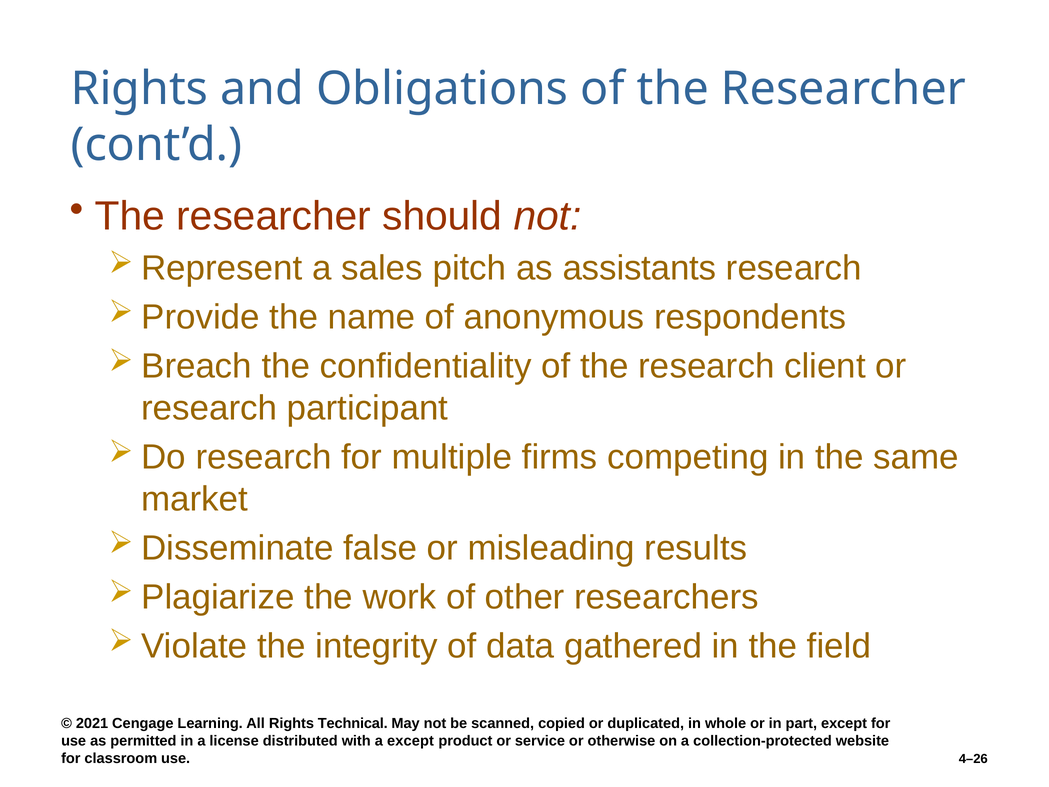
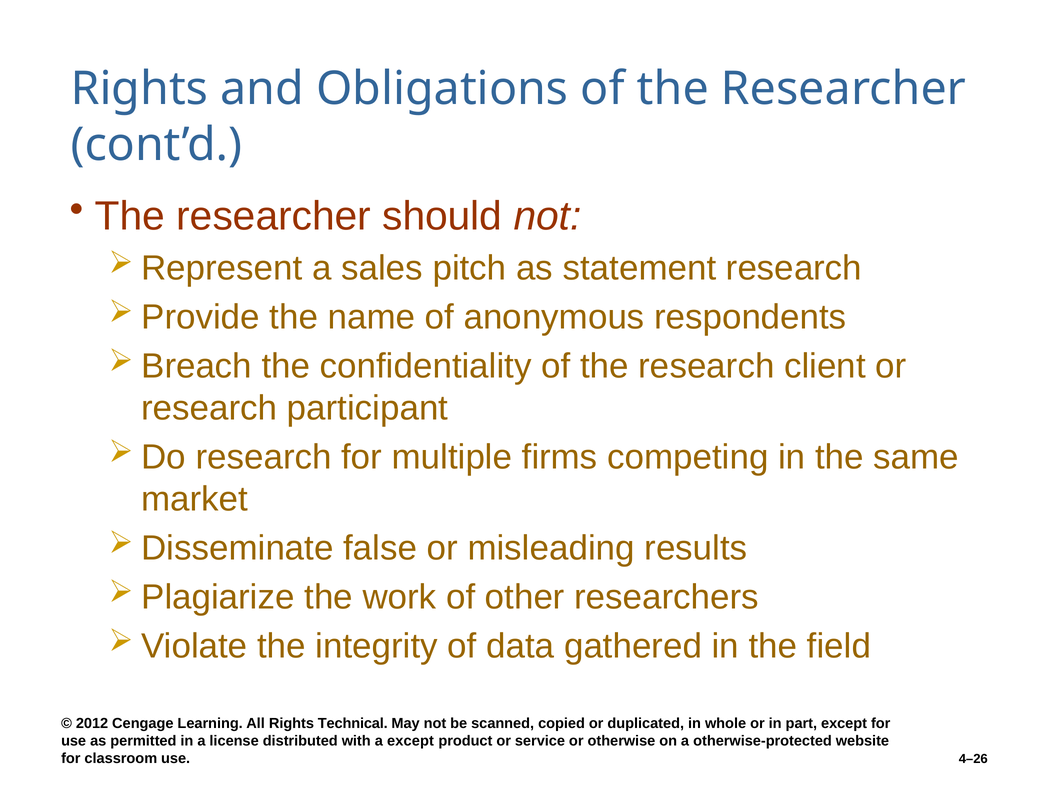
assistants: assistants -> statement (639, 268)
2021: 2021 -> 2012 (92, 723)
collection-protected: collection-protected -> otherwise-protected (763, 741)
